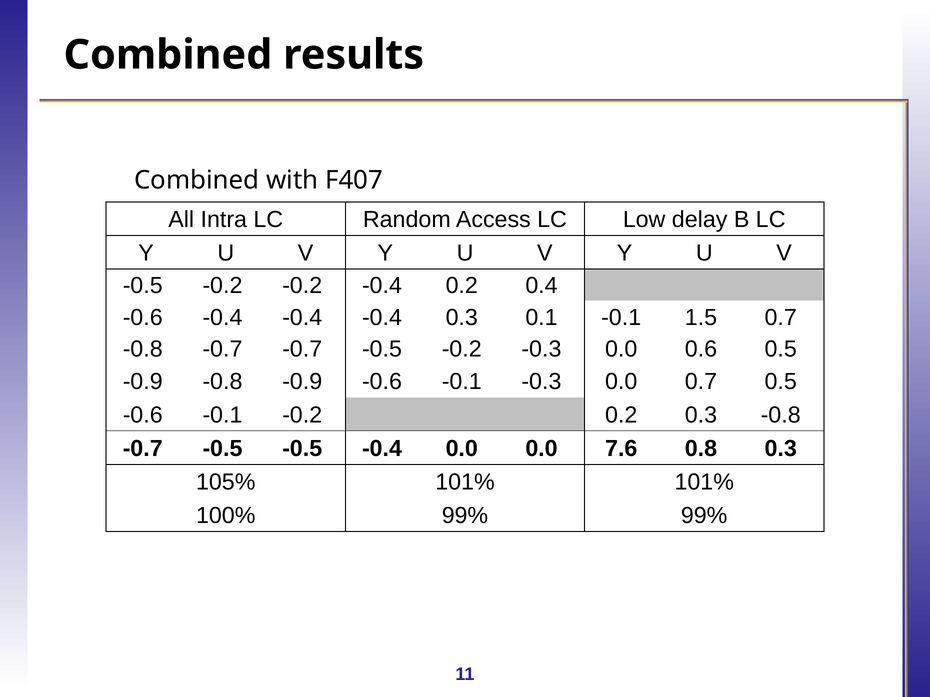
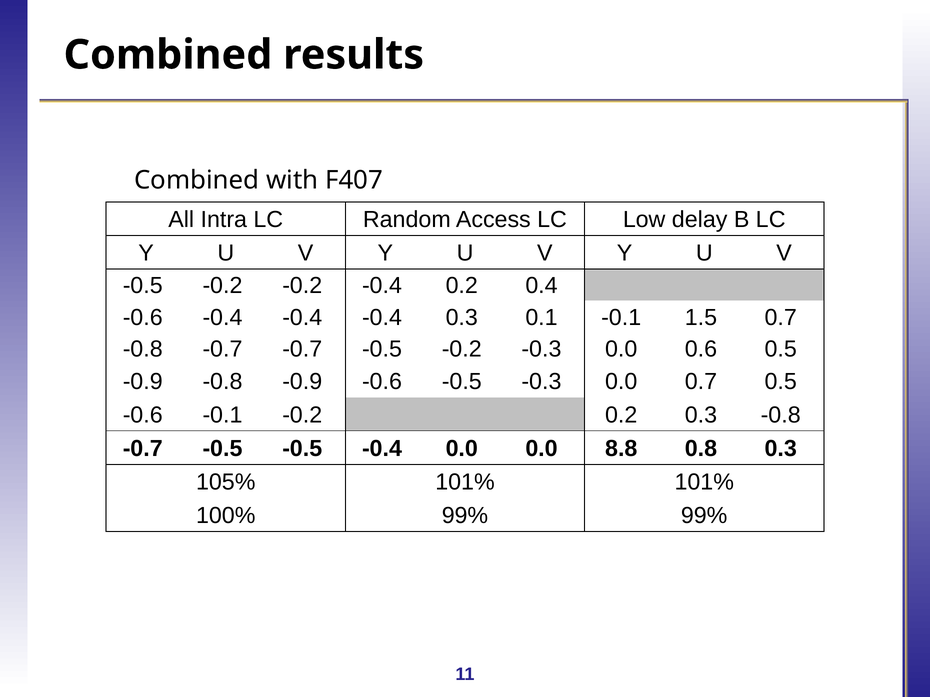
-0.9 -0.6 -0.1: -0.1 -> -0.5 (462, 382)
7.6: 7.6 -> 8.8 (621, 449)
